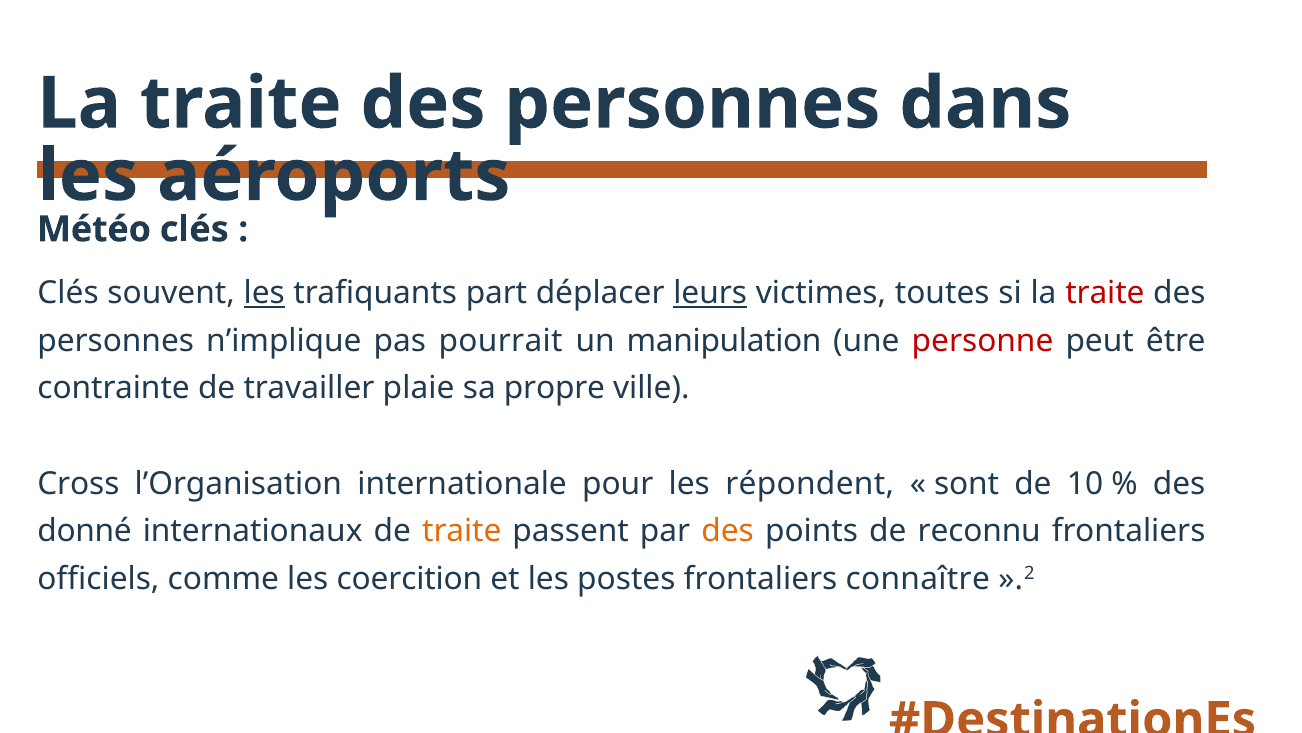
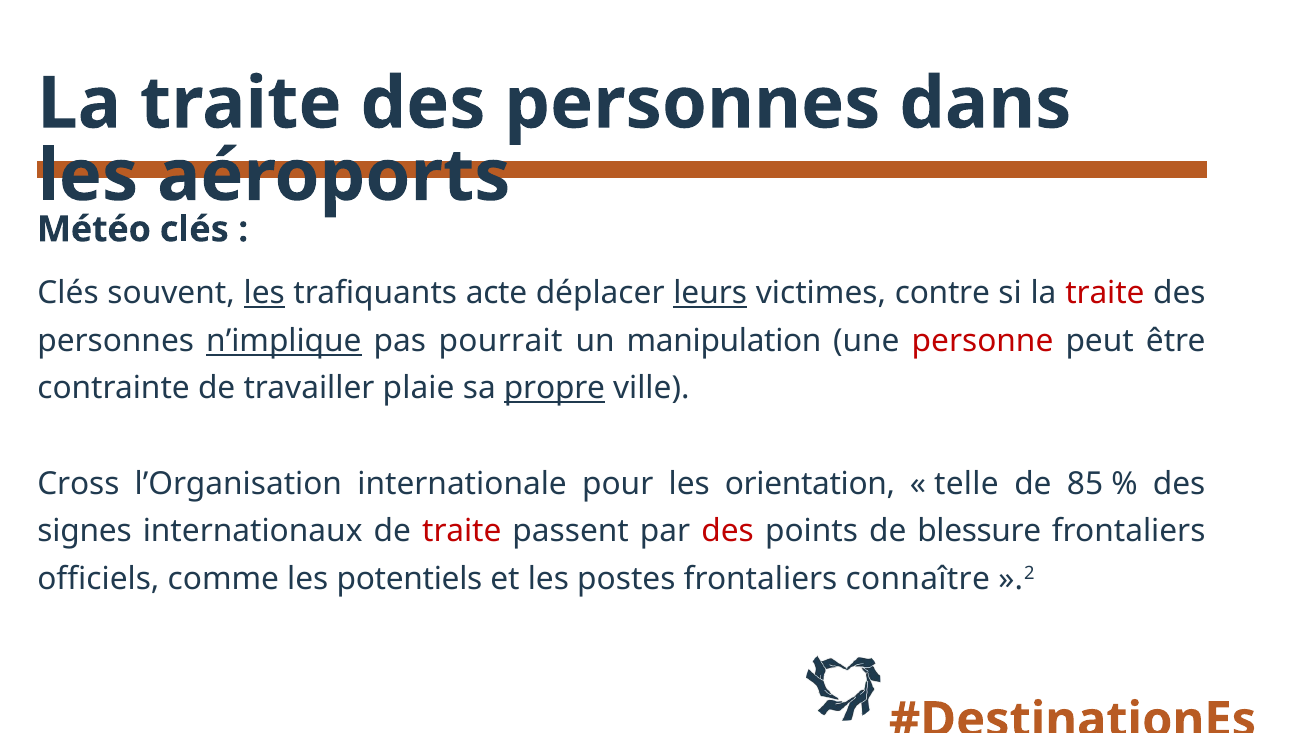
part: part -> acte (497, 293)
toutes: toutes -> contre (942, 293)
n’implique underline: none -> present (284, 341)
propre underline: none -> present (555, 388)
répondent: répondent -> orientation (810, 483)
sont: sont -> telle (966, 483)
10: 10 -> 85 (1085, 483)
donné: donné -> signes (85, 531)
traite colour: orange -> red (462, 531)
des colour: orange -> red (728, 531)
reconnu: reconnu -> blessure (979, 531)
coercition: coercition -> potentiels (409, 578)
